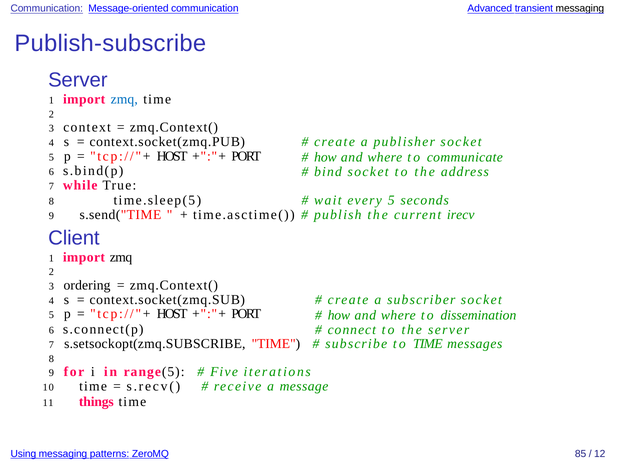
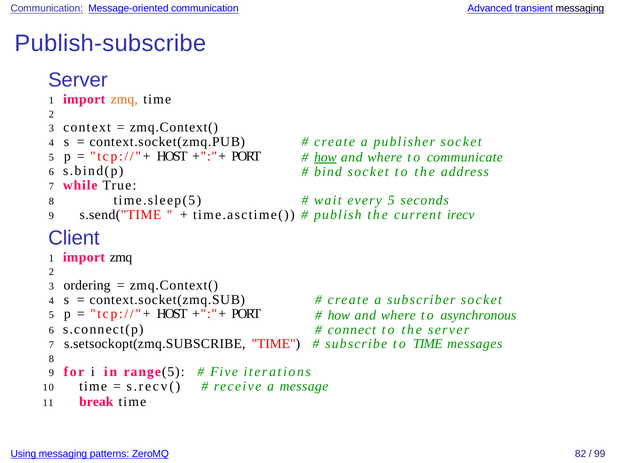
zmq colour: blue -> orange (124, 99)
how underline: none -> present (325, 157)
dissemination: dissemination -> asynchronous (478, 315)
things: things -> break (96, 402)
85: 85 -> 82 (581, 454)
12: 12 -> 99 (600, 454)
